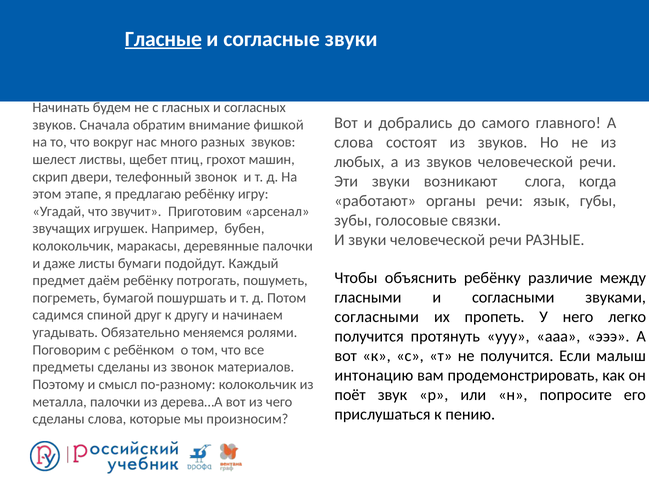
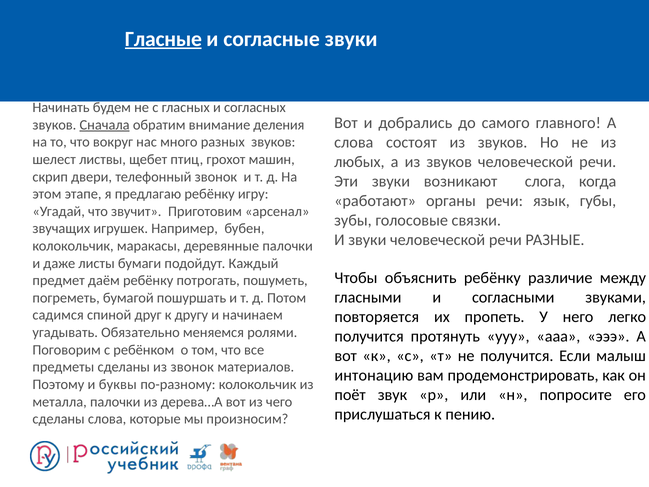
Сначала underline: none -> present (105, 125)
фишкой: фишкой -> деления (279, 125)
согласными: согласными -> повторяется (377, 317)
смысл: смысл -> буквы (118, 384)
